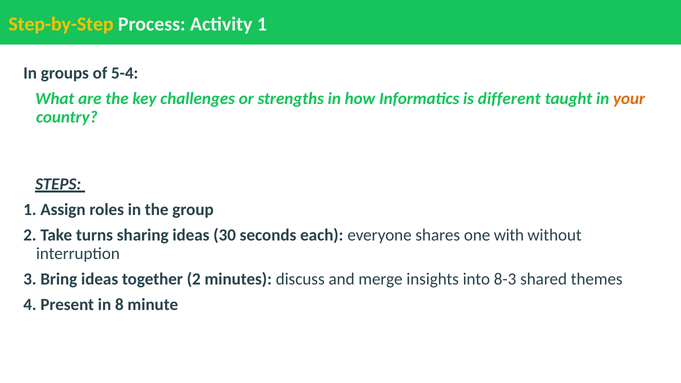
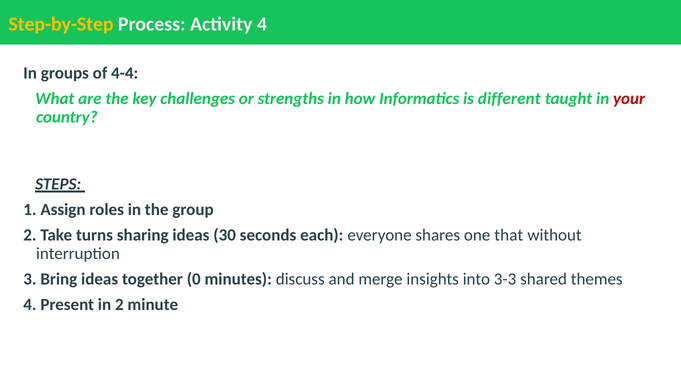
Activity 1: 1 -> 4 (262, 24)
5-4: 5-4 -> 4-4 (125, 73)
your colour: orange -> red (629, 99)
with: with -> that (509, 235)
together 2: 2 -> 0 (194, 279)
8-3: 8-3 -> 3-3 (505, 279)
in 8: 8 -> 2 (119, 305)
